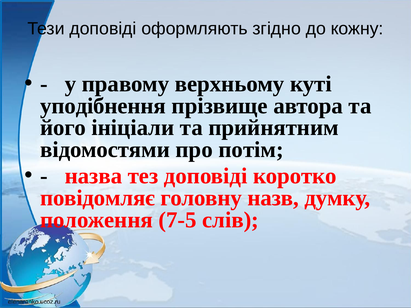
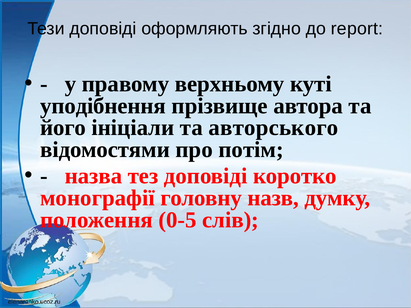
кожну: кожну -> report (357, 29)
прийнятним: прийнятним -> авторського (273, 128)
повідомляє: повідомляє -> монографії (97, 198)
7-5: 7-5 -> 0-5 (178, 220)
